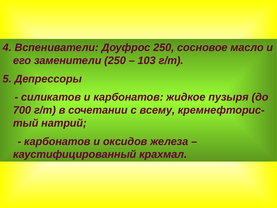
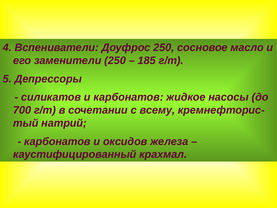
103: 103 -> 185 (147, 60)
пузыря: пузыря -> насосы (229, 97)
